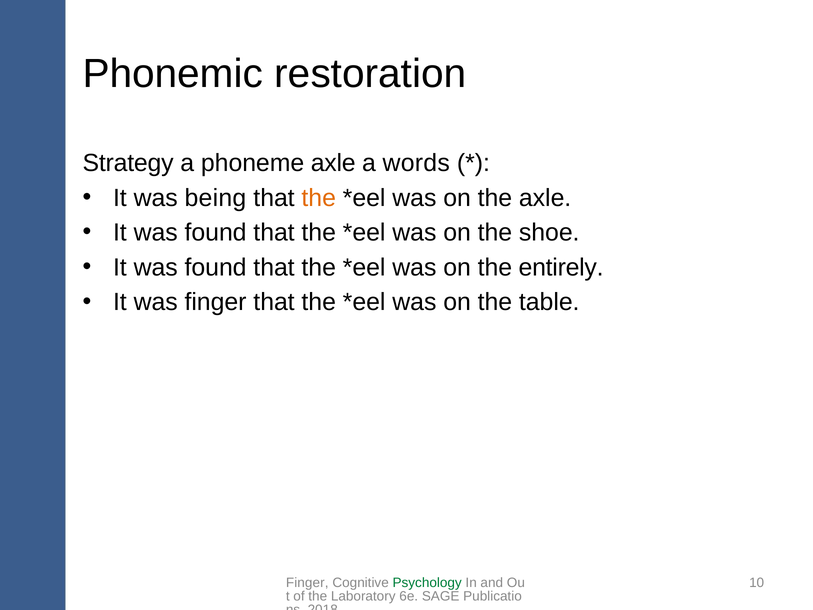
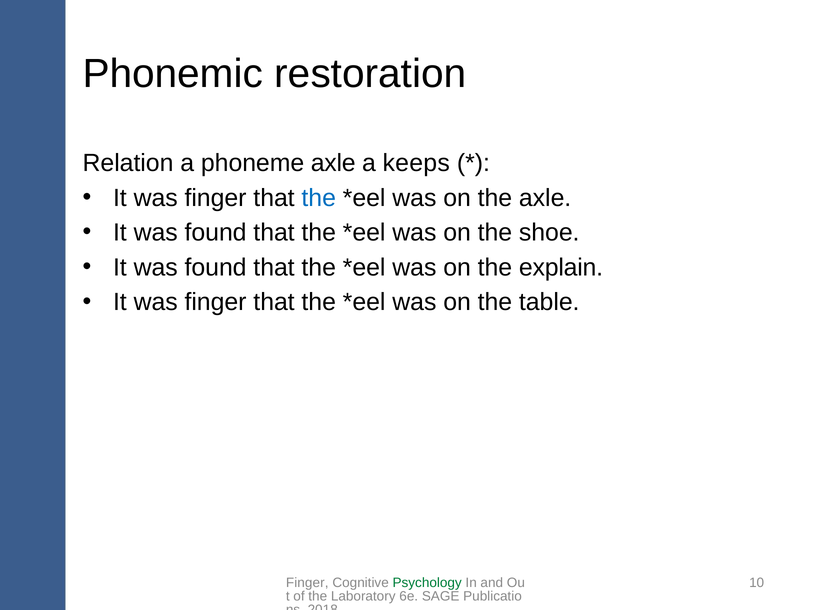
Strategy: Strategy -> Relation (128, 163)
words: words -> keeps (416, 163)
being: being -> finger (216, 198)
the colour: orange -> blue (319, 198)
entirely: entirely -> explain (561, 267)
